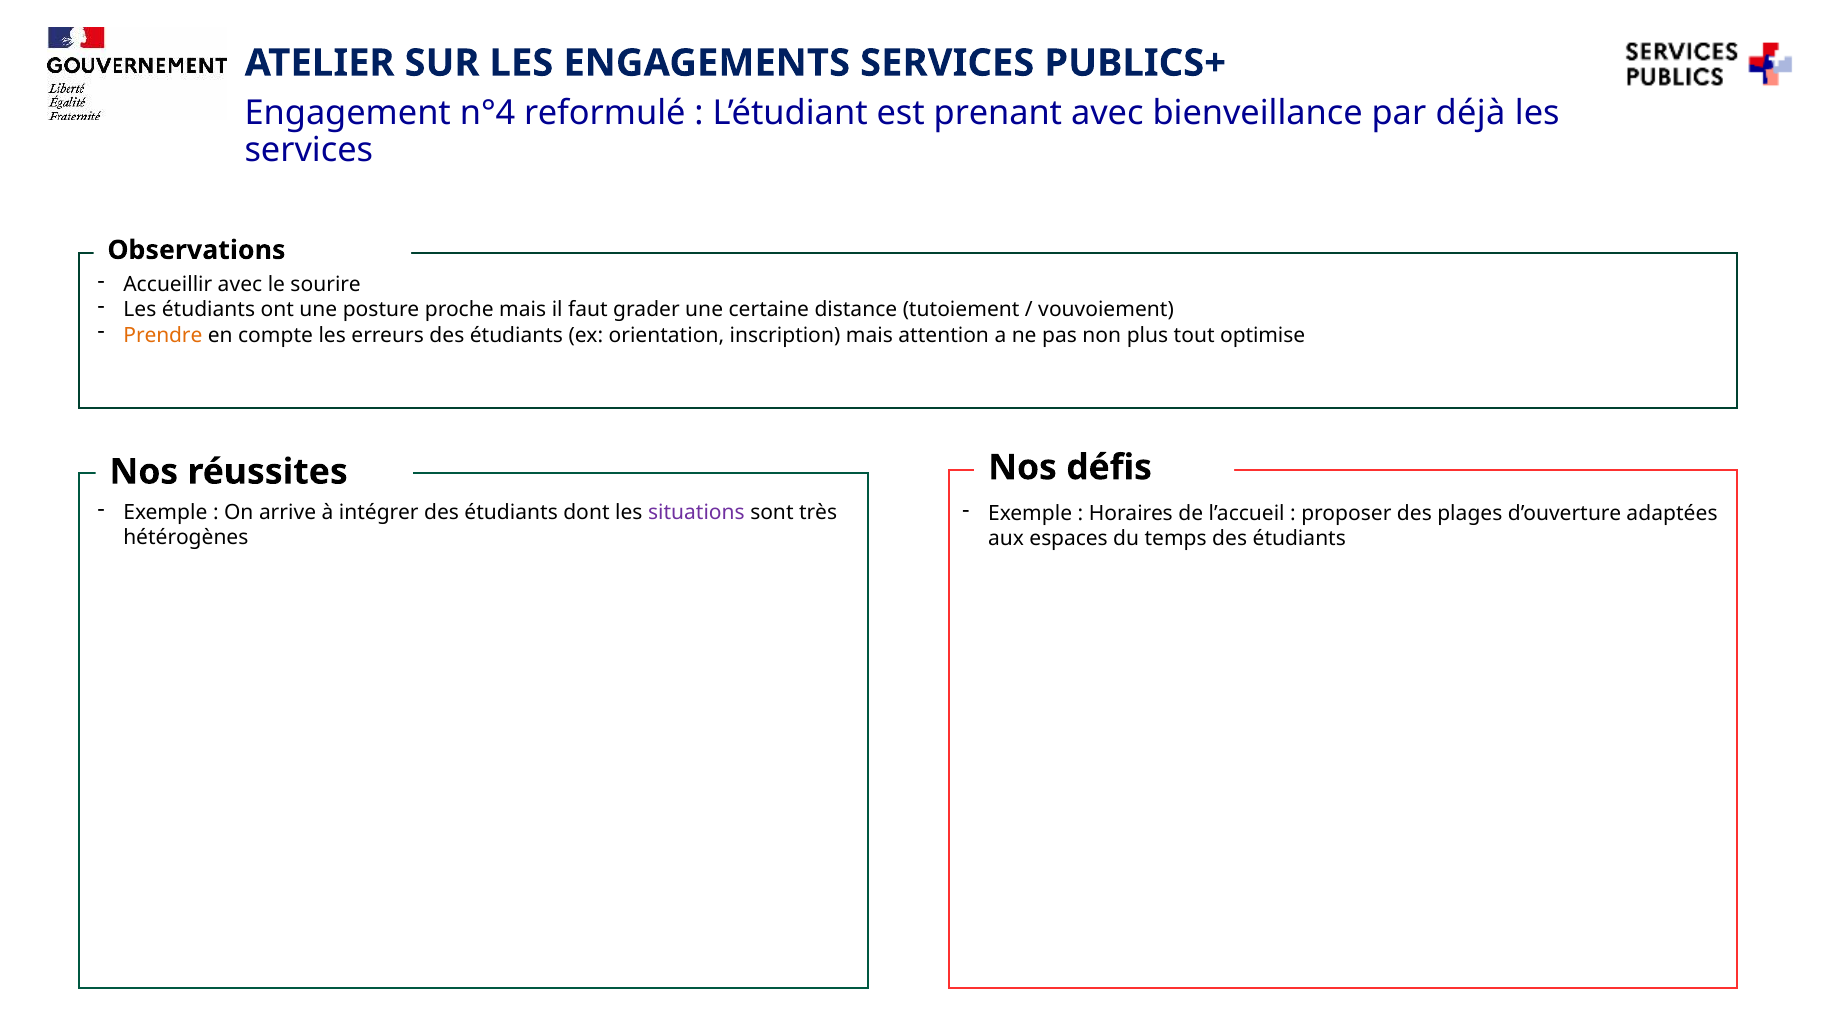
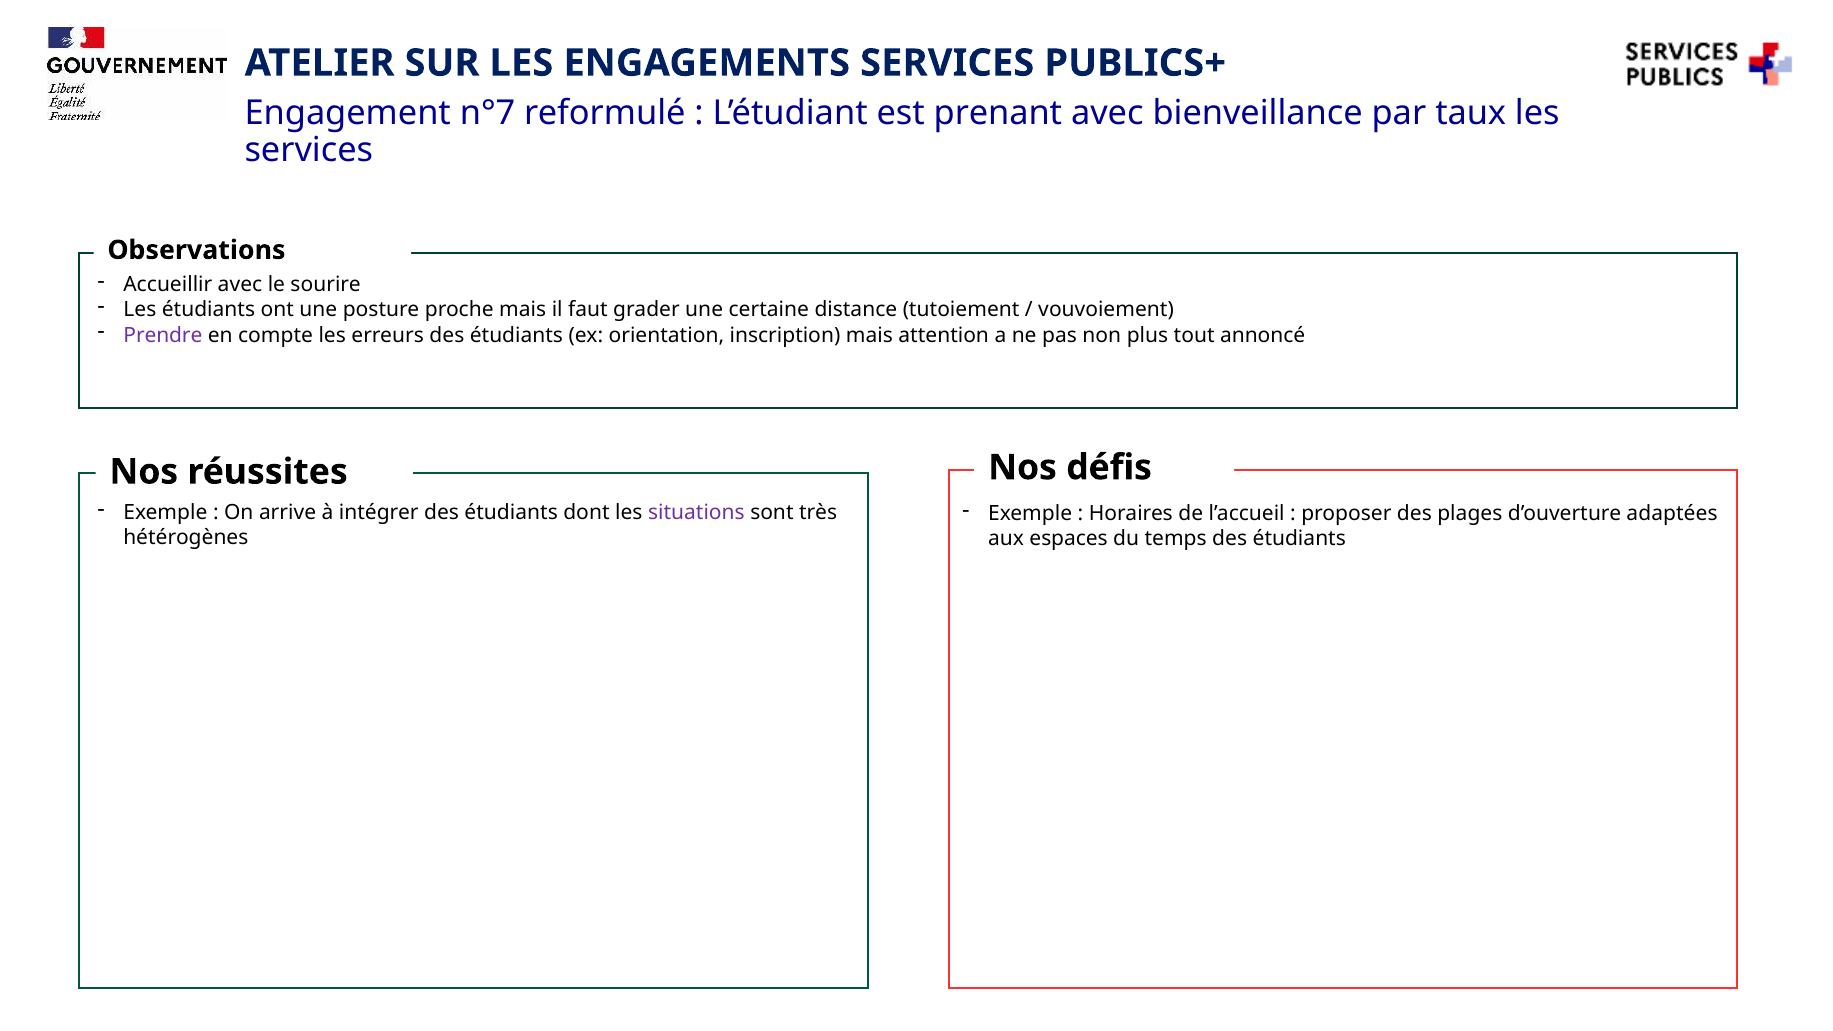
n°4: n°4 -> n°7 (488, 113)
déjà: déjà -> taux (1471, 113)
Prendre colour: orange -> purple (163, 335)
optimise: optimise -> annoncé (1263, 335)
